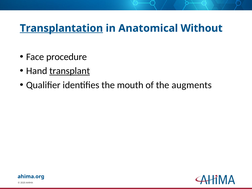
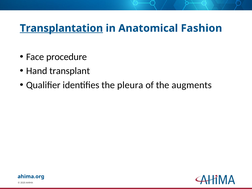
Without: Without -> Fashion (201, 28)
transplant underline: present -> none (70, 71)
mouth: mouth -> pleura (130, 85)
